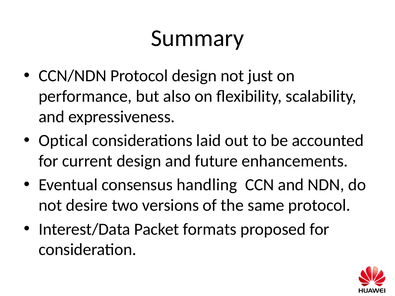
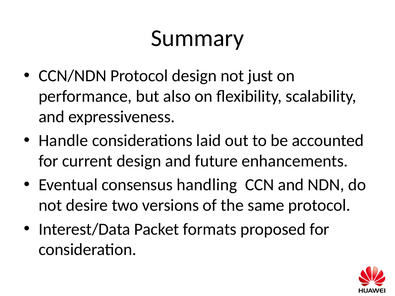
Optical: Optical -> Handle (63, 141)
